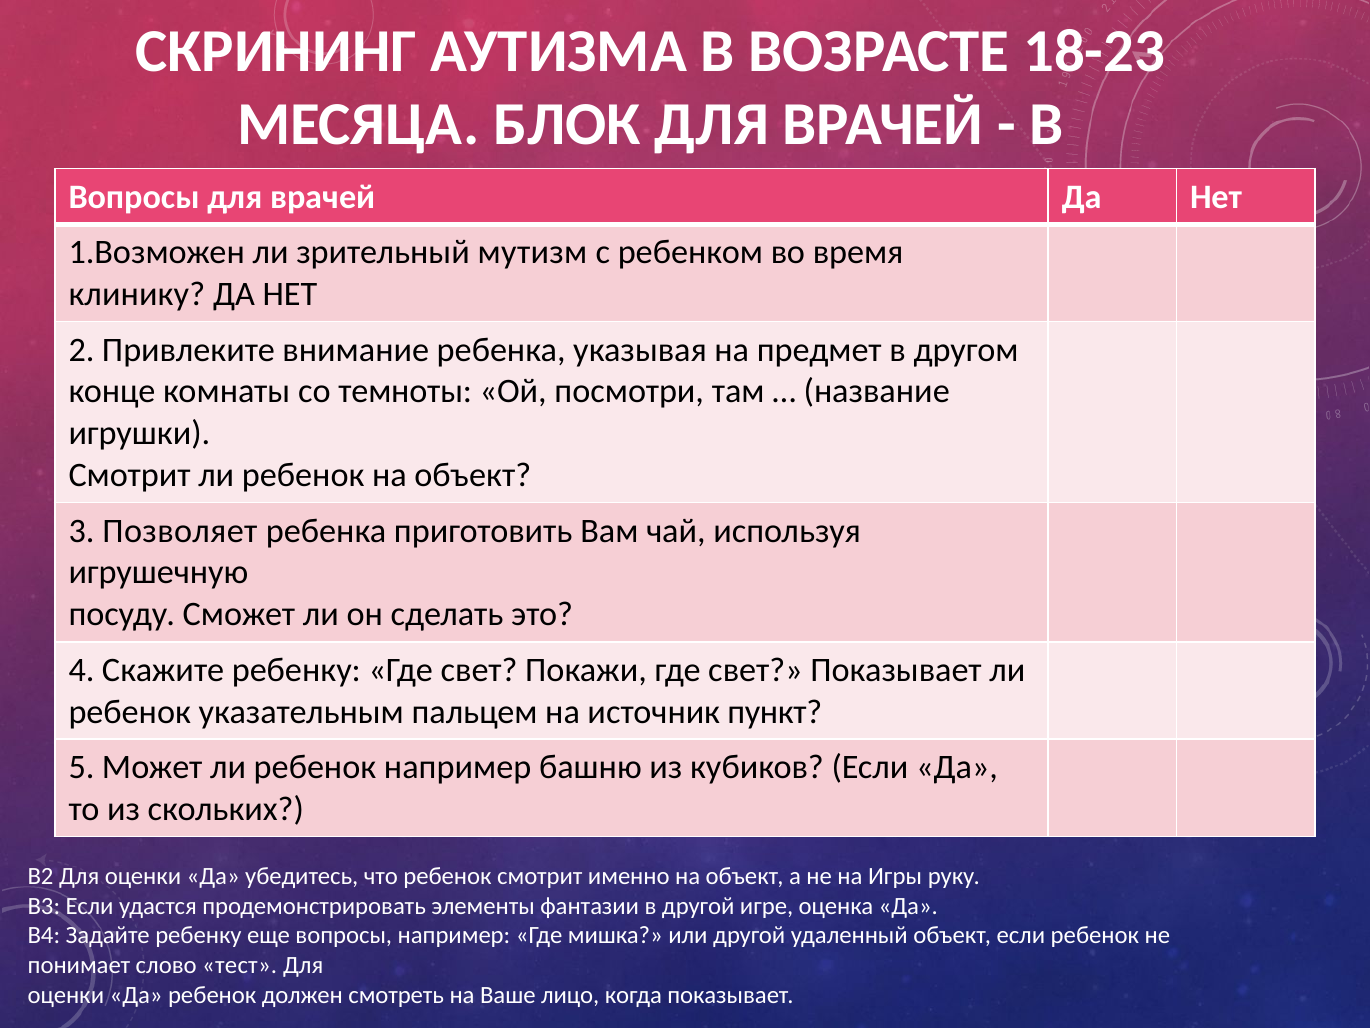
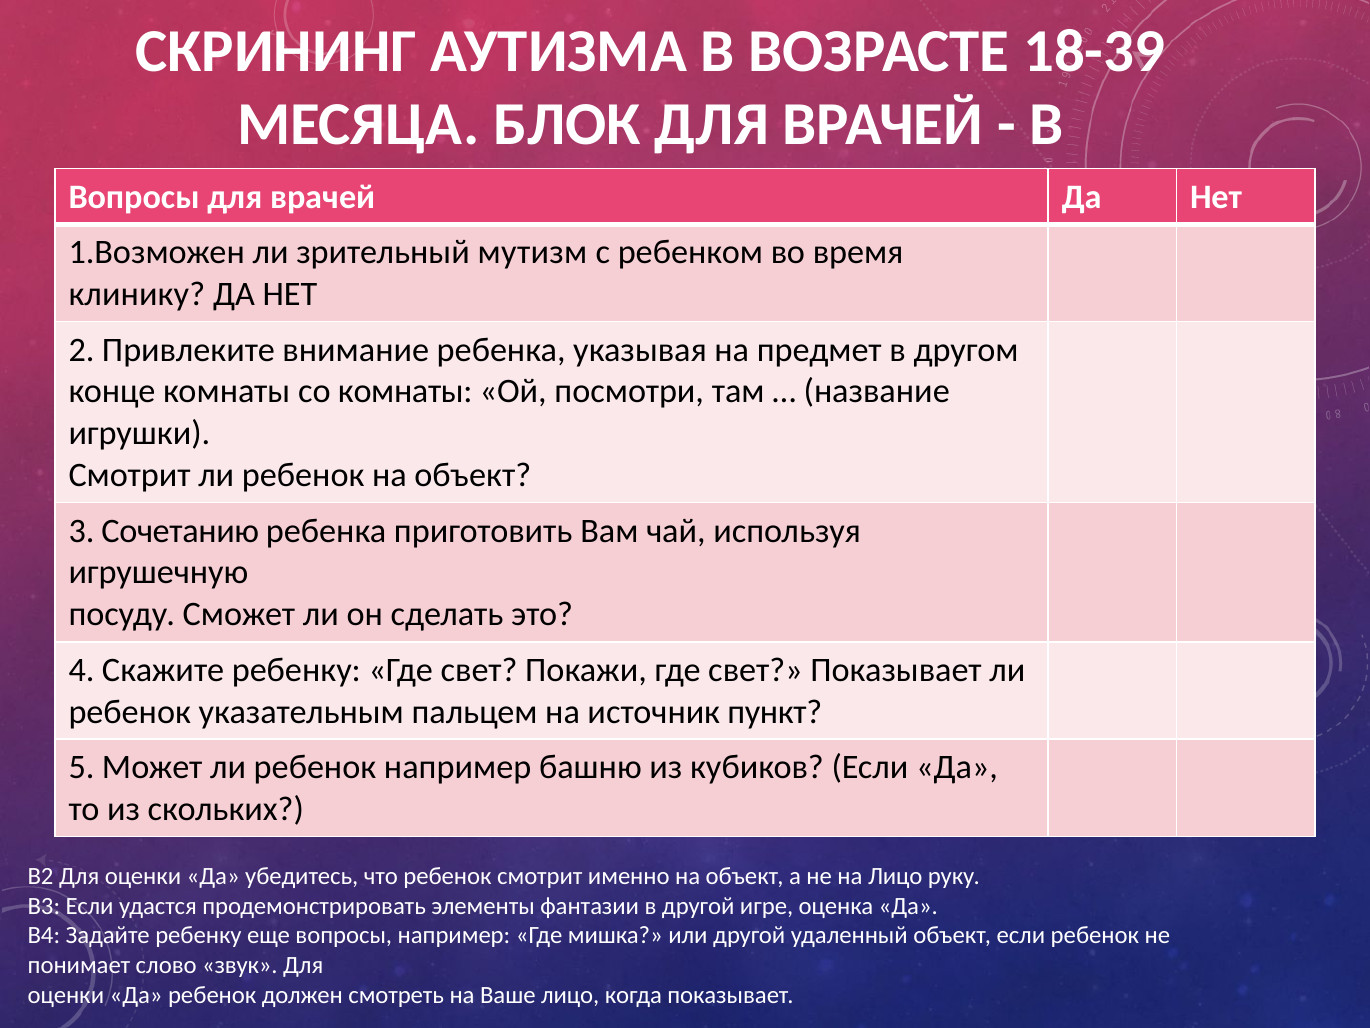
18-23: 18-23 -> 18-39 (1094, 51)
со темноты: темноты -> комнаты (405, 391)
Позволяет: Позволяет -> Сочетанию (180, 531)
на Игры: Игры -> Лицо (895, 876)
тест: тест -> звук (240, 965)
